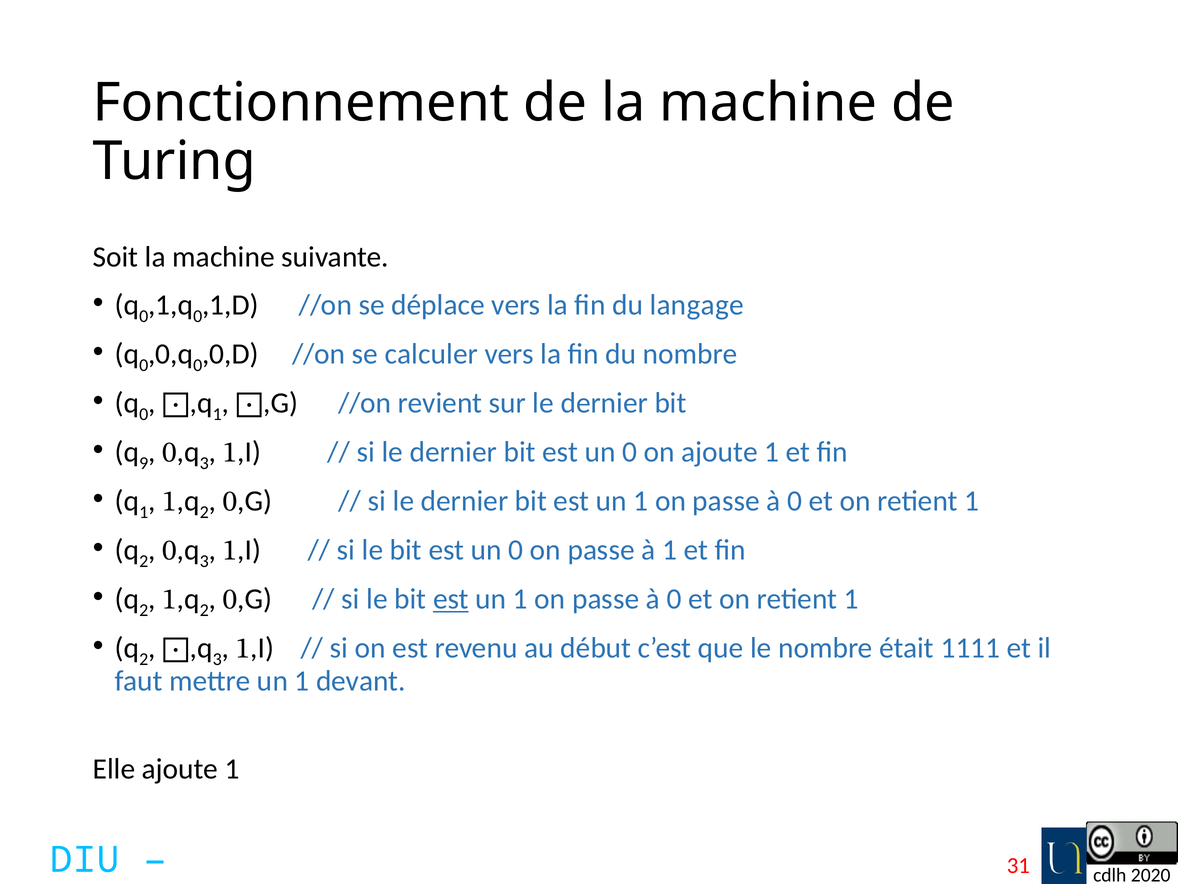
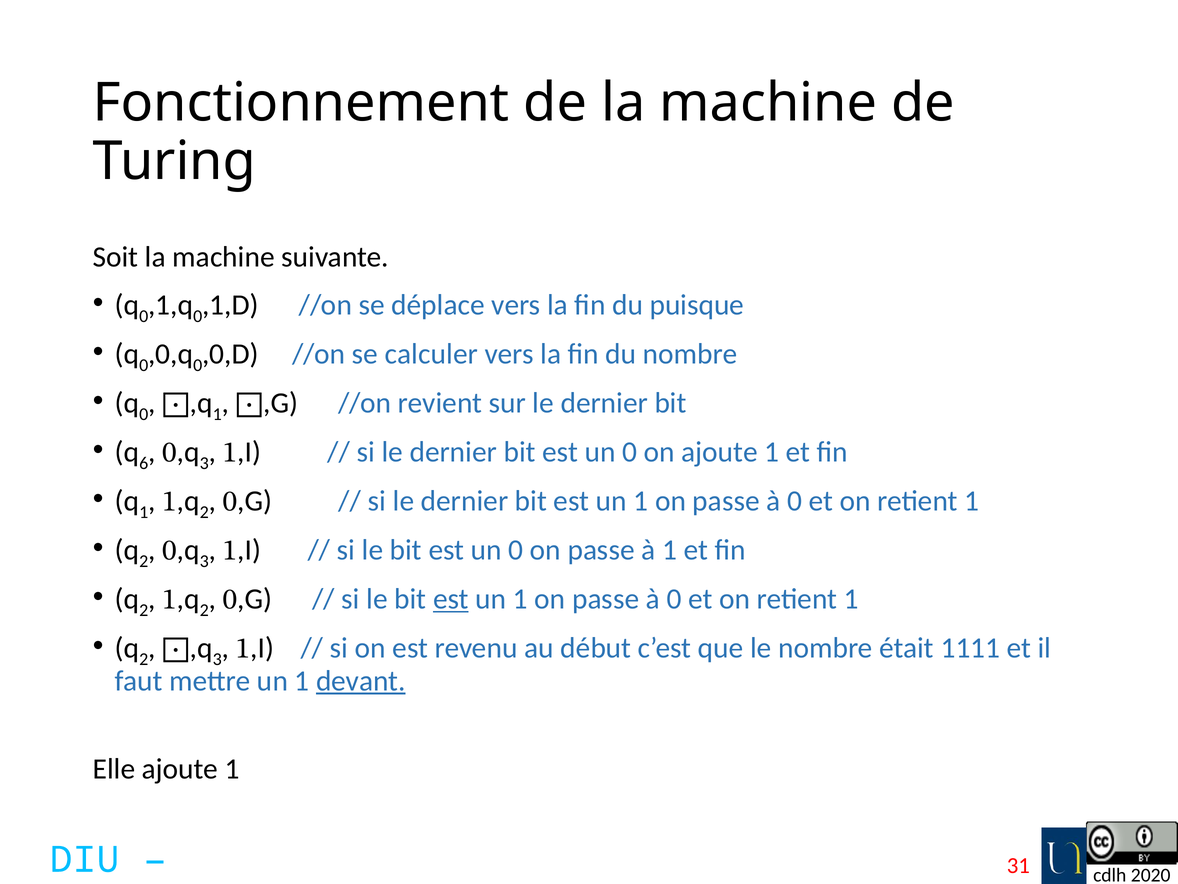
langage: langage -> puisque (697, 305)
9: 9 -> 6 (144, 463)
devant underline: none -> present (361, 680)
